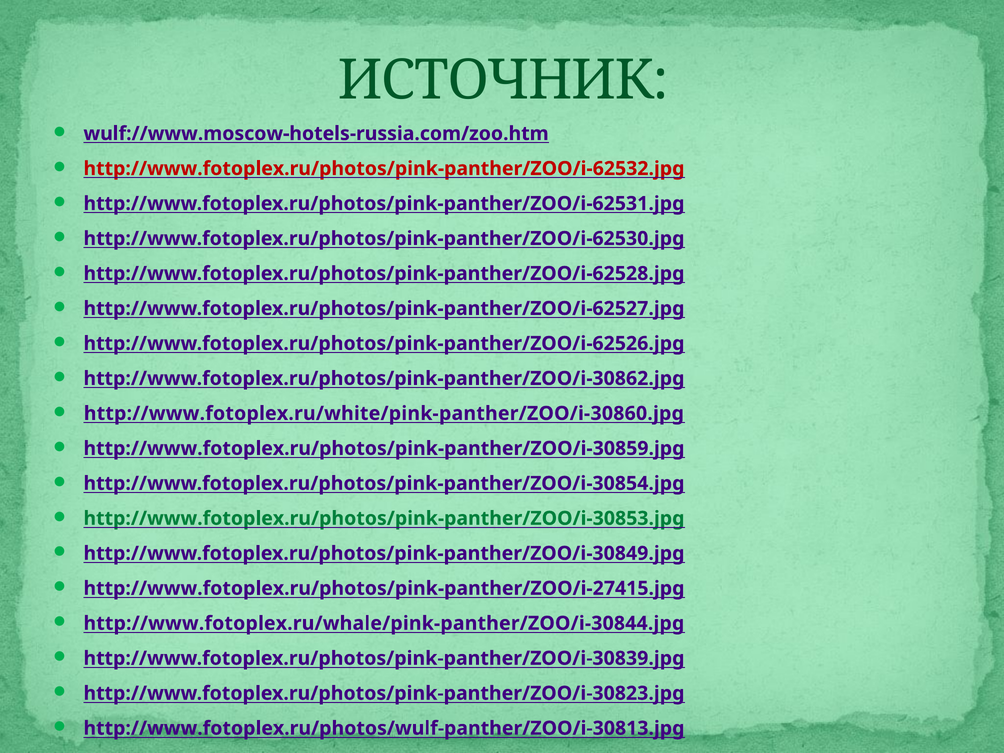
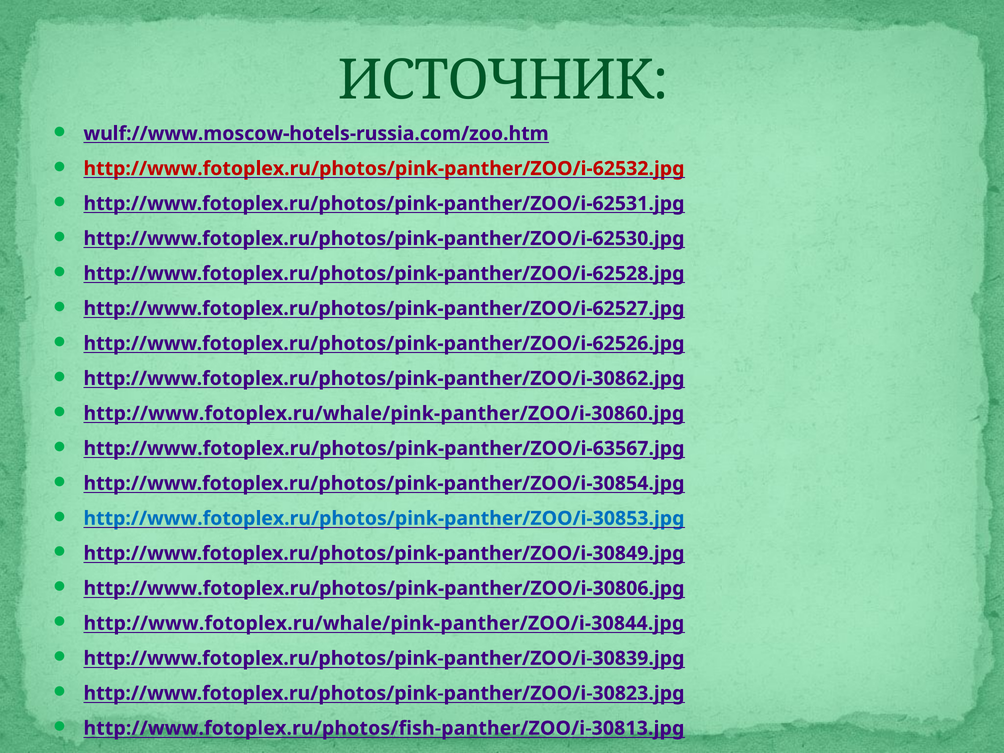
http://www.fotoplex.ru/white/pink-panther/ZOO/i-30860.jpg: http://www.fotoplex.ru/white/pink-panther/ZOO/i-30860.jpg -> http://www.fotoplex.ru/whale/pink-panther/ZOO/i-30860.jpg (384, 413)
http://www.fotoplex.ru/photos/pink-panther/ZOO/i-30859.jpg: http://www.fotoplex.ru/photos/pink-panther/ZOO/i-30859.jpg -> http://www.fotoplex.ru/photos/pink-panther/ZOO/i-63567.jpg (384, 448)
http://www.fotoplex.ru/photos/pink-panther/ZOO/i-30853.jpg colour: green -> blue (384, 518)
http://www.fotoplex.ru/photos/pink-panther/ZOO/i-27415.jpg: http://www.fotoplex.ru/photos/pink-panther/ZOO/i-27415.jpg -> http://www.fotoplex.ru/photos/pink-panther/ZOO/i-30806.jpg (384, 588)
http://www.fotoplex.ru/photos/wulf-panther/ZOO/i-30813.jpg: http://www.fotoplex.ru/photos/wulf-panther/ZOO/i-30813.jpg -> http://www.fotoplex.ru/photos/fish-panther/ZOO/i-30813.jpg (384, 728)
